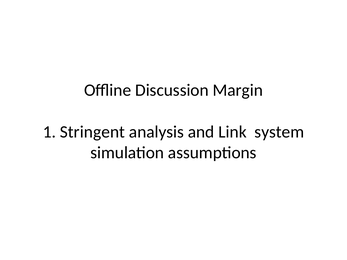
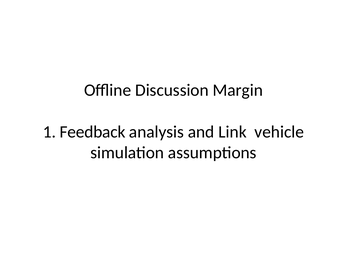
Stringent: Stringent -> Feedback (93, 132)
system: system -> vehicle (279, 132)
